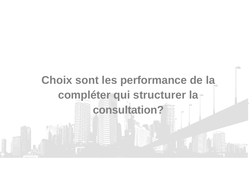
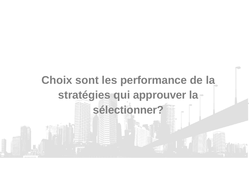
compléter: compléter -> stratégies (84, 95)
structurer: structurer -> approuver (160, 95)
consultation: consultation -> sélectionner (128, 110)
